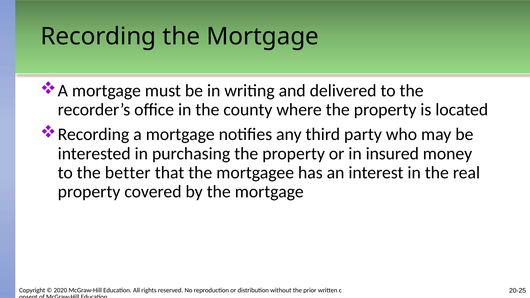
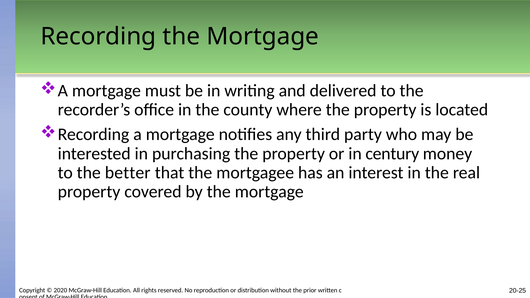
insured: insured -> century (392, 154)
